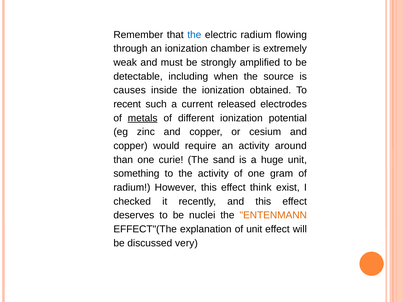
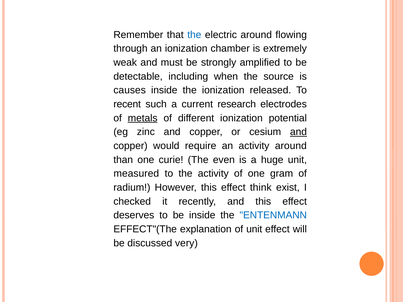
electric radium: radium -> around (256, 35)
obtained: obtained -> released (270, 90)
released: released -> research (237, 104)
and underline: none -> present (298, 132)
sand: sand -> even (224, 160)
something: something -> measured (136, 174)
be nuclei: nuclei -> inside (202, 215)
ENTENMANN colour: orange -> blue (273, 215)
